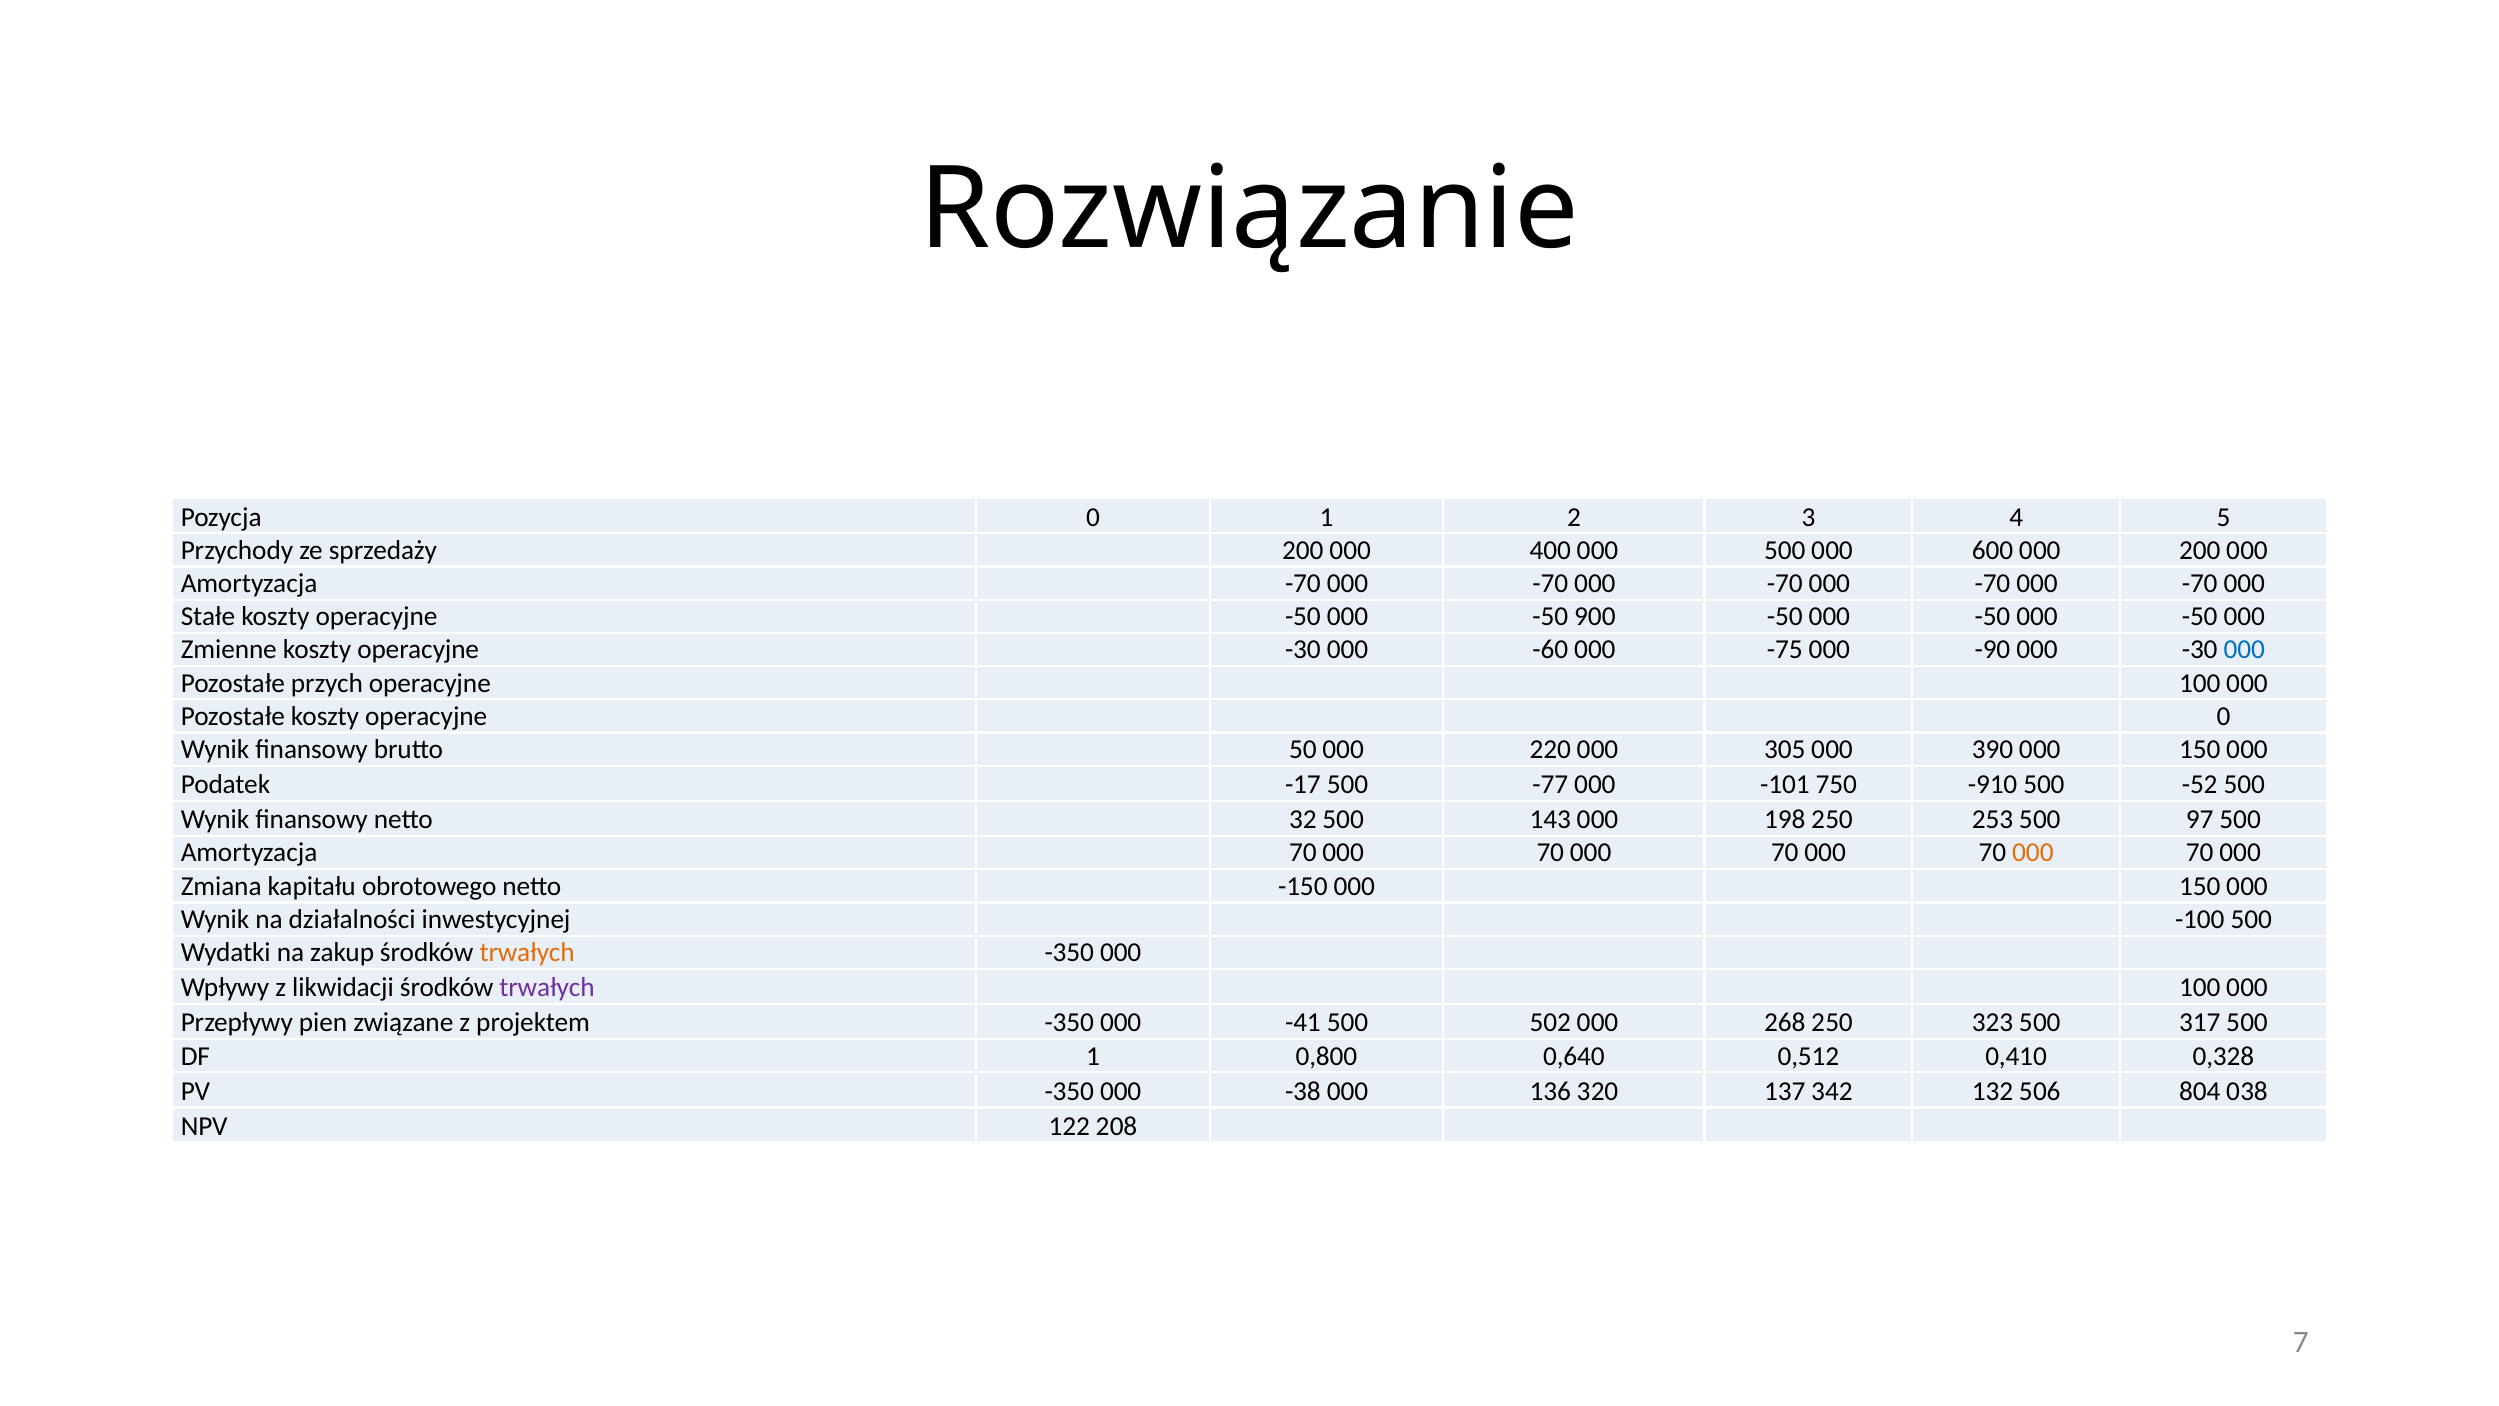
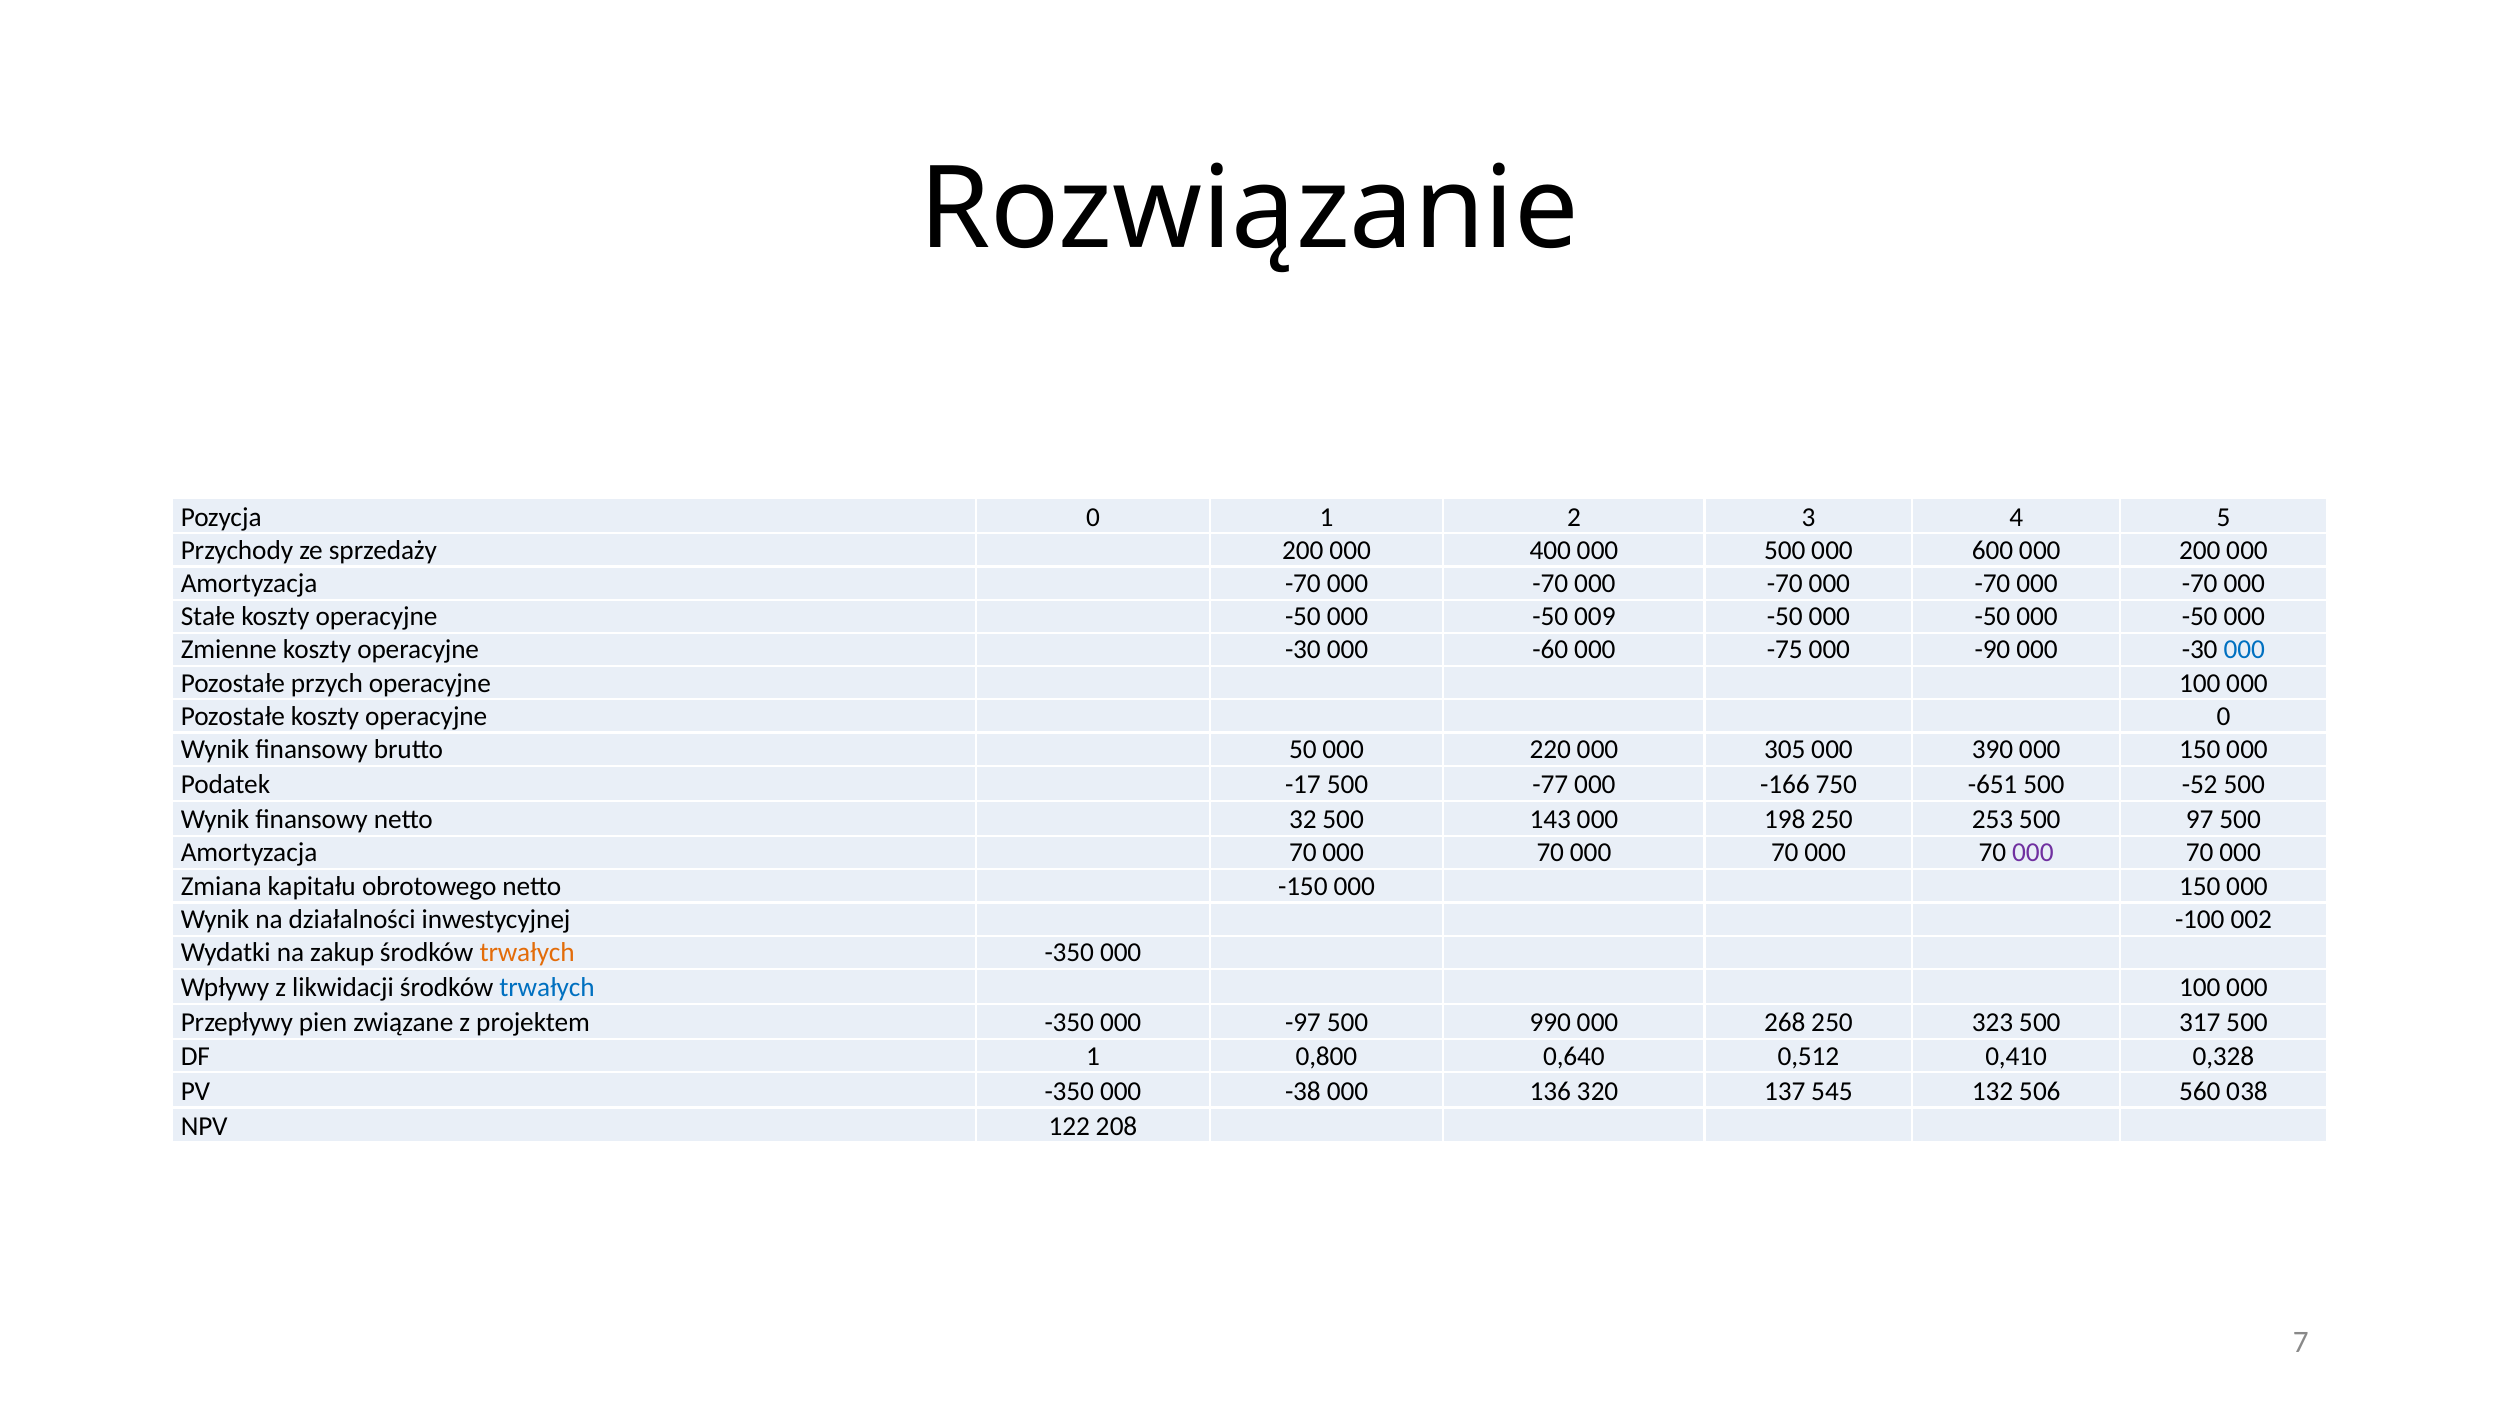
900: 900 -> 009 (1595, 616)
-101: -101 -> -166 (1785, 784)
-910: -910 -> -651 (1993, 784)
000 colour: orange -> purple (2033, 853)
-100 500: 500 -> 002 (2251, 919)
trwałych colour: purple -> blue (547, 988)
-41: -41 -> -97 (1303, 1023)
502: 502 -> 990 (1550, 1023)
342: 342 -> 545 (1832, 1091)
804: 804 -> 560 (2200, 1091)
